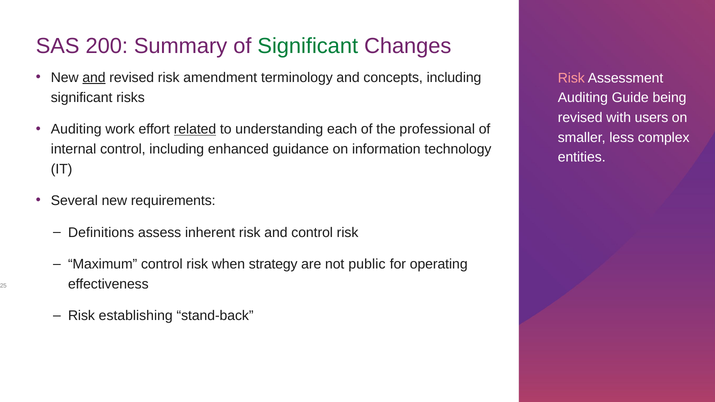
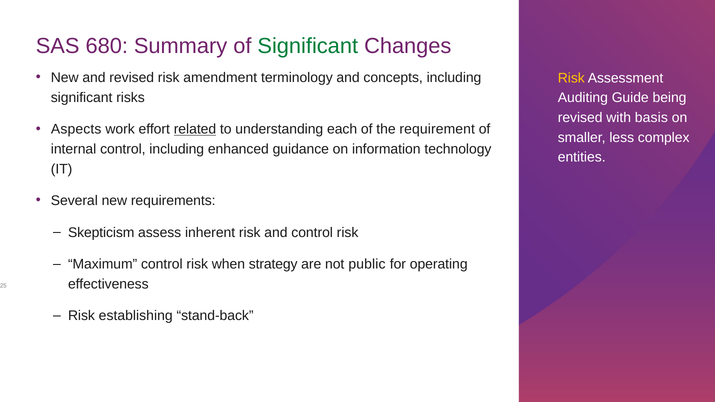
200: 200 -> 680 (107, 46)
and underline: present -> none (94, 78)
Risk colour: pink -> yellow (571, 78)
users: users -> basis (651, 118)
Auditing: Auditing -> Aspects (76, 129)
professional: professional -> requirement (437, 129)
Definitions: Definitions -> Skepticism (101, 233)
